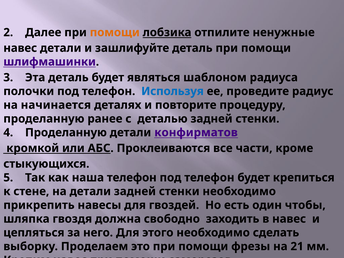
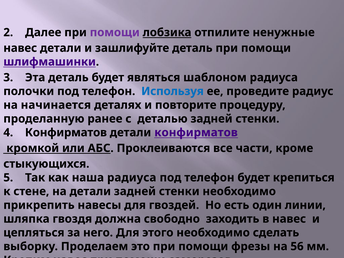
помощи colour: orange -> purple (115, 32)
4 Проделанную: Проделанную -> Конфирматов (66, 133)
наша телефон: телефон -> радиуса (132, 178)
чтобы: чтобы -> линии (305, 205)
21: 21 -> 56 (297, 246)
